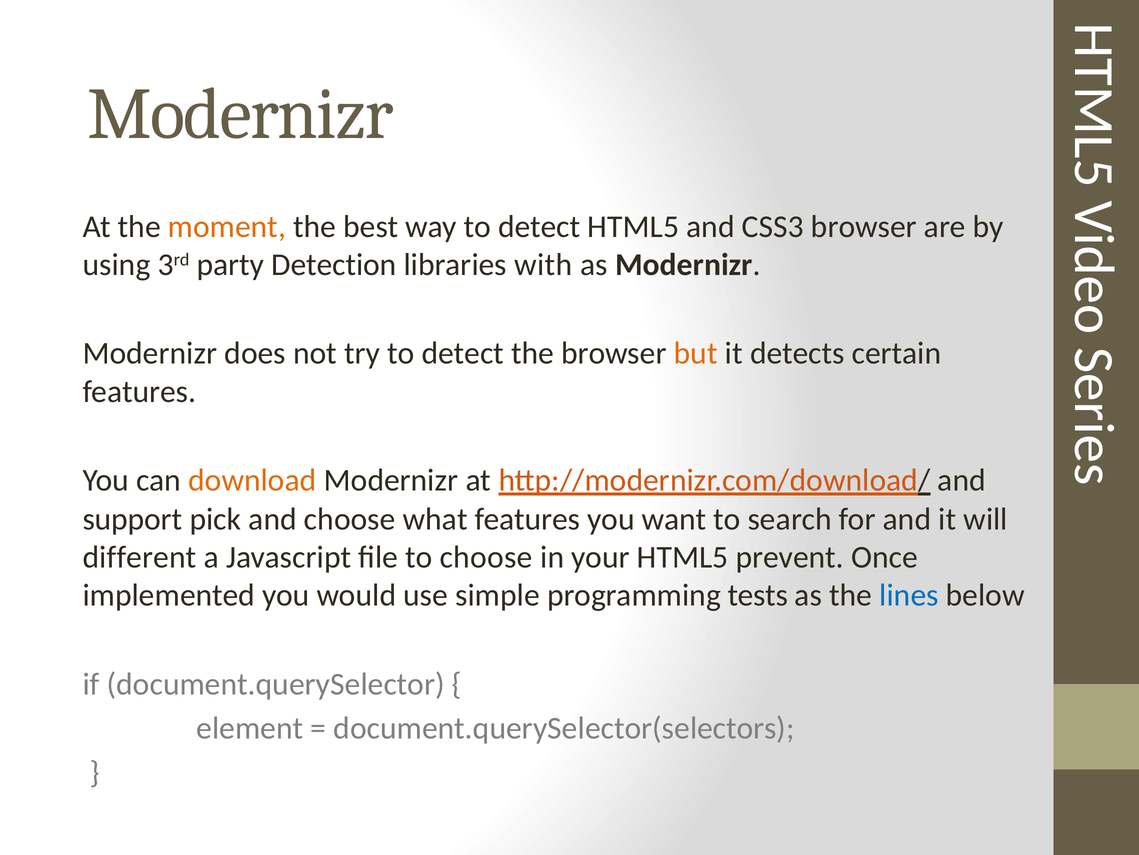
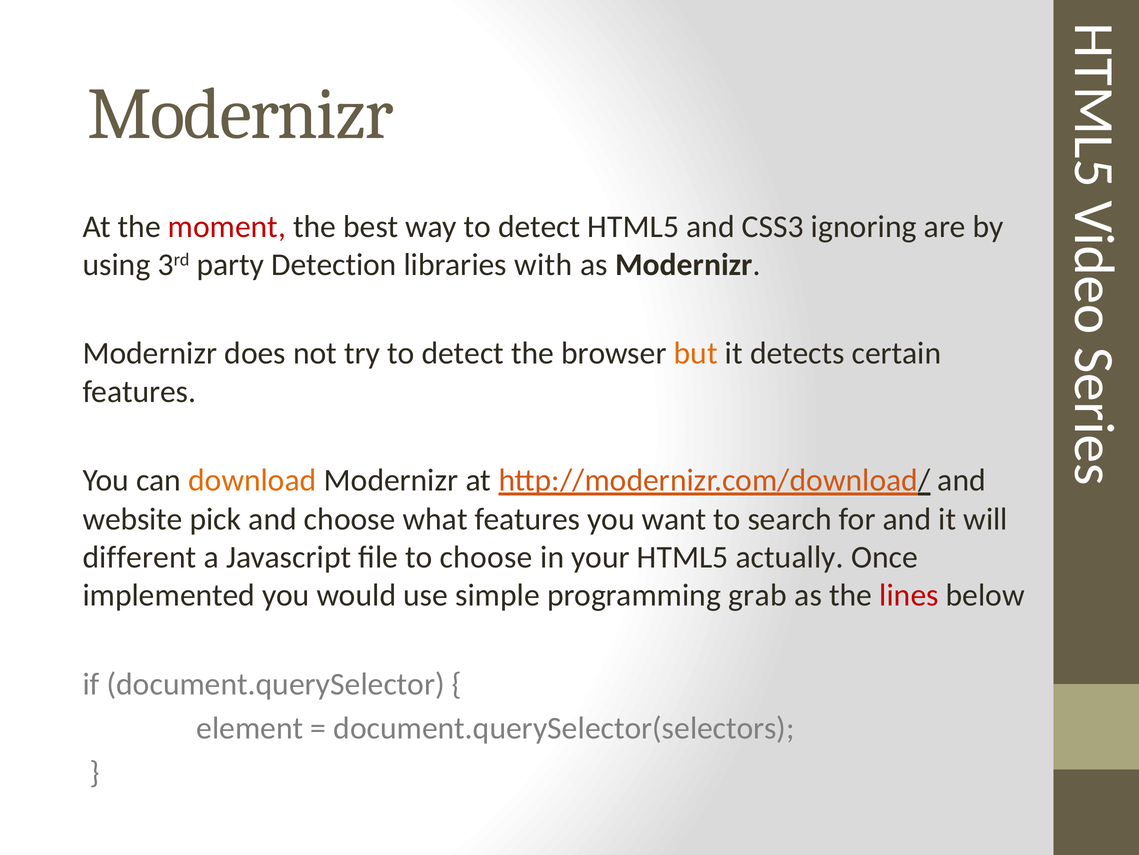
moment colour: orange -> red (227, 227)
CSS3 browser: browser -> ignoring (864, 227)
support: support -> website (133, 519)
prevent: prevent -> actually (790, 557)
tests: tests -> grab (758, 595)
lines colour: blue -> red (909, 595)
